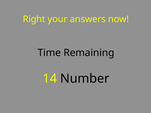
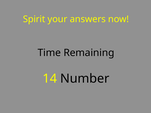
Right: Right -> Spirit (34, 19)
